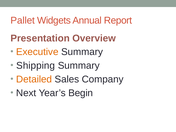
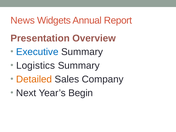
Pallet: Pallet -> News (23, 20)
Executive colour: orange -> blue (37, 52)
Shipping: Shipping -> Logistics (36, 66)
